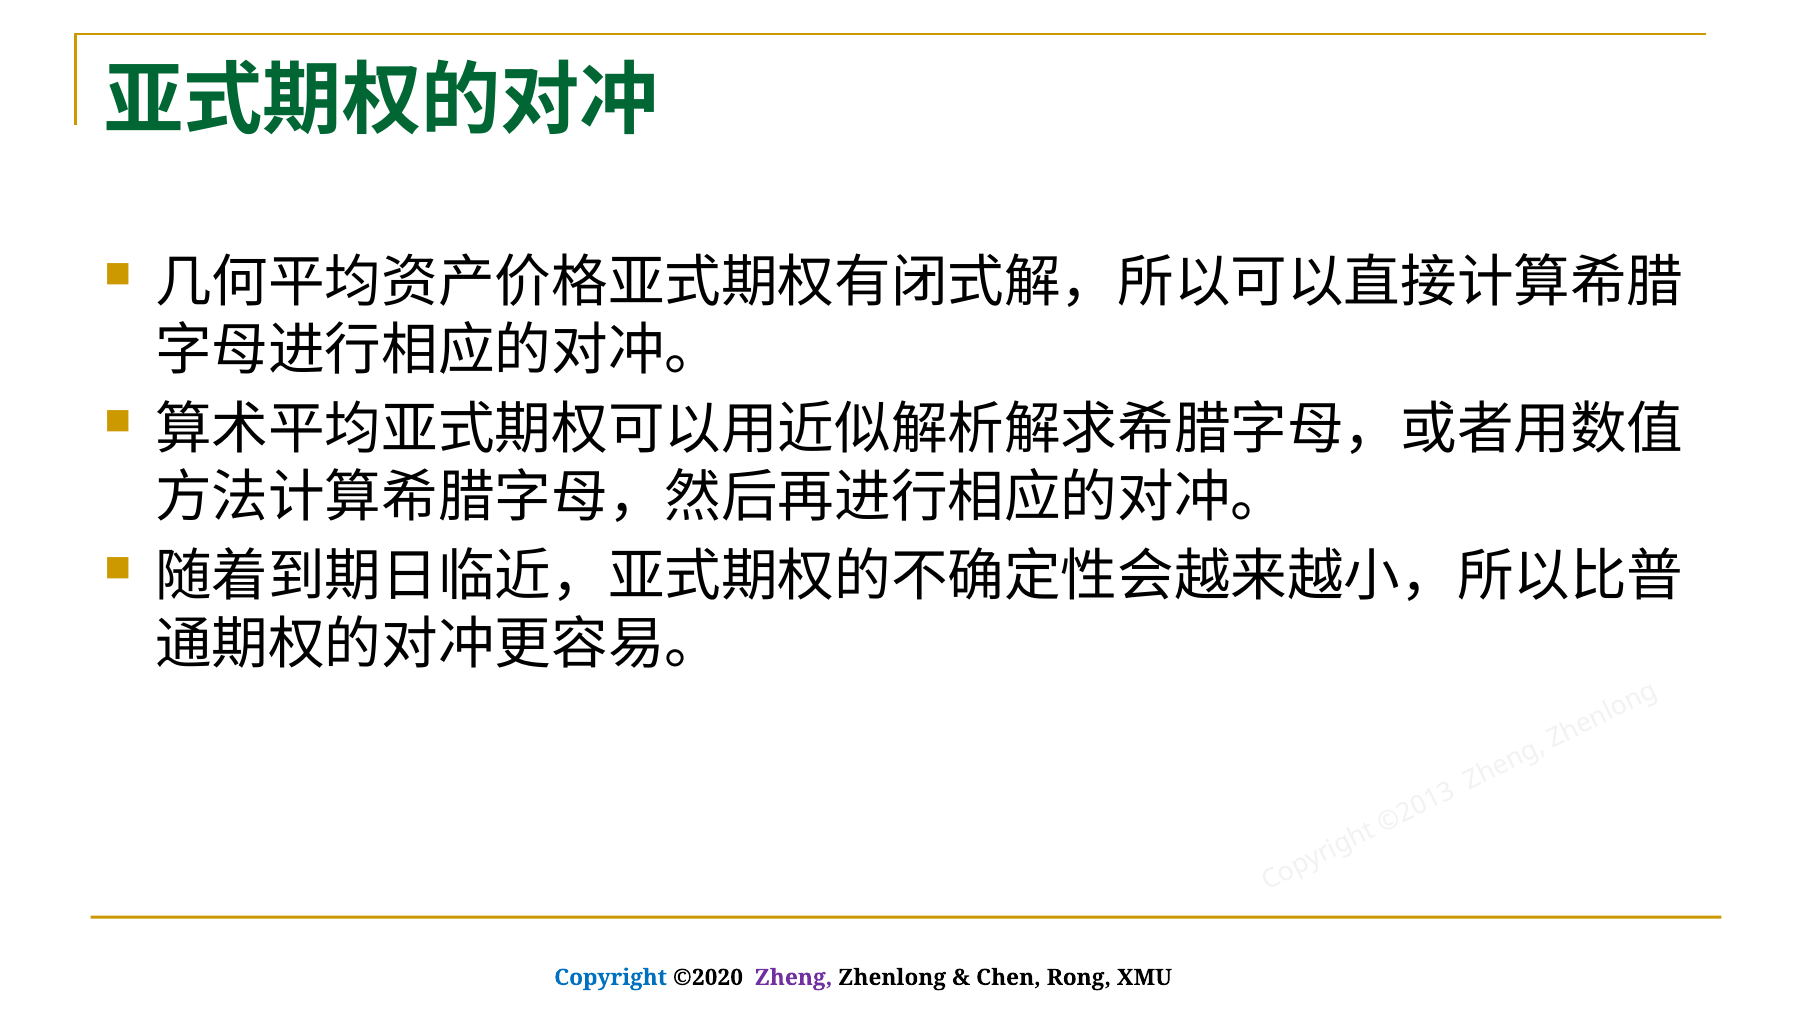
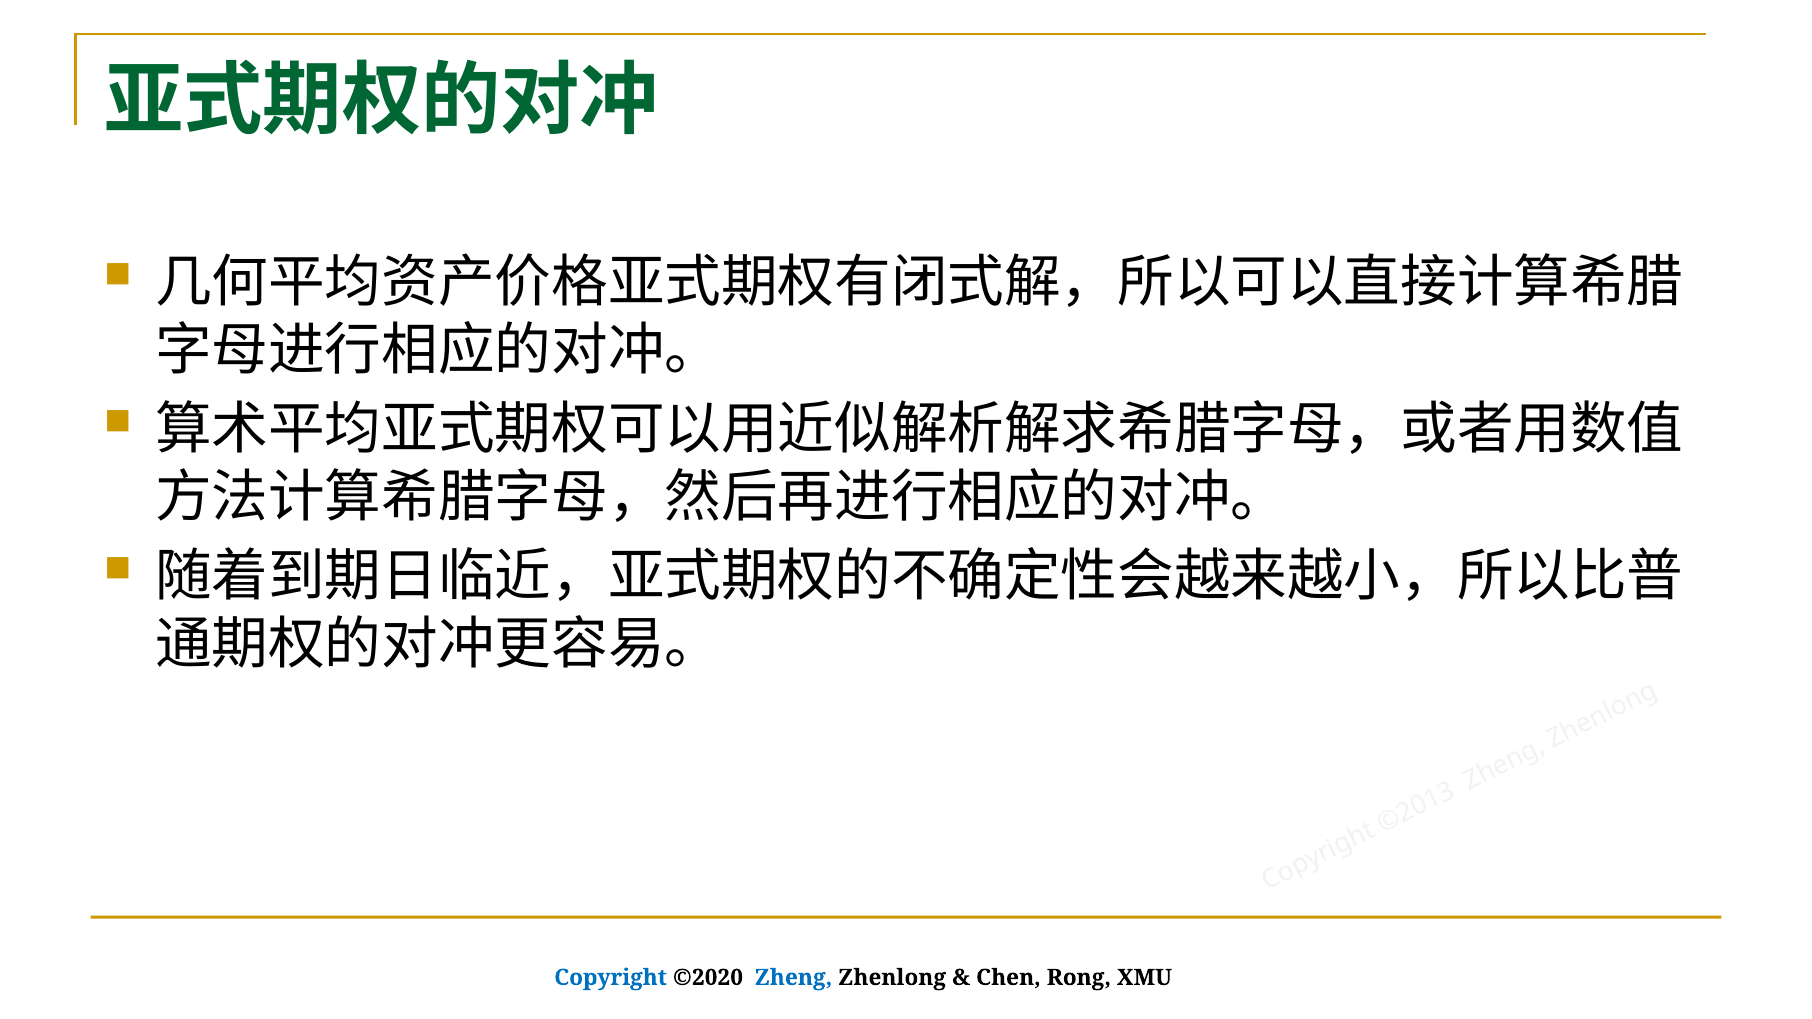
Zheng colour: purple -> blue (794, 978)
